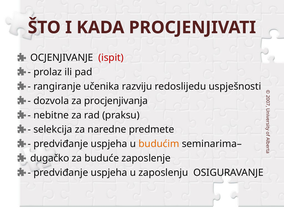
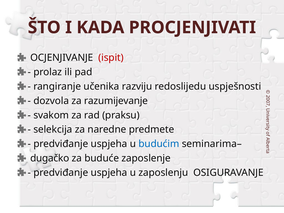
procjenjivanja: procjenjivanja -> razumijevanje (116, 101)
nebitne: nebitne -> svakom (51, 115)
budućim colour: orange -> blue (159, 144)
